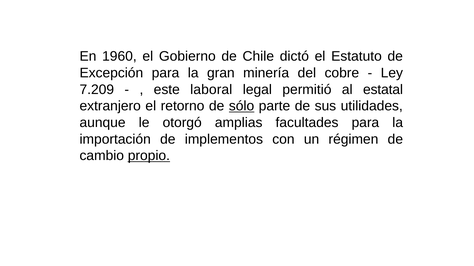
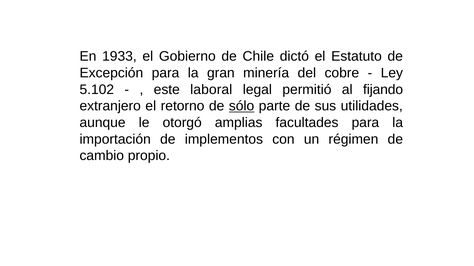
1960: 1960 -> 1933 (119, 56)
7.209: 7.209 -> 5.102 (97, 90)
estatal: estatal -> fijando (383, 90)
propio underline: present -> none (149, 156)
